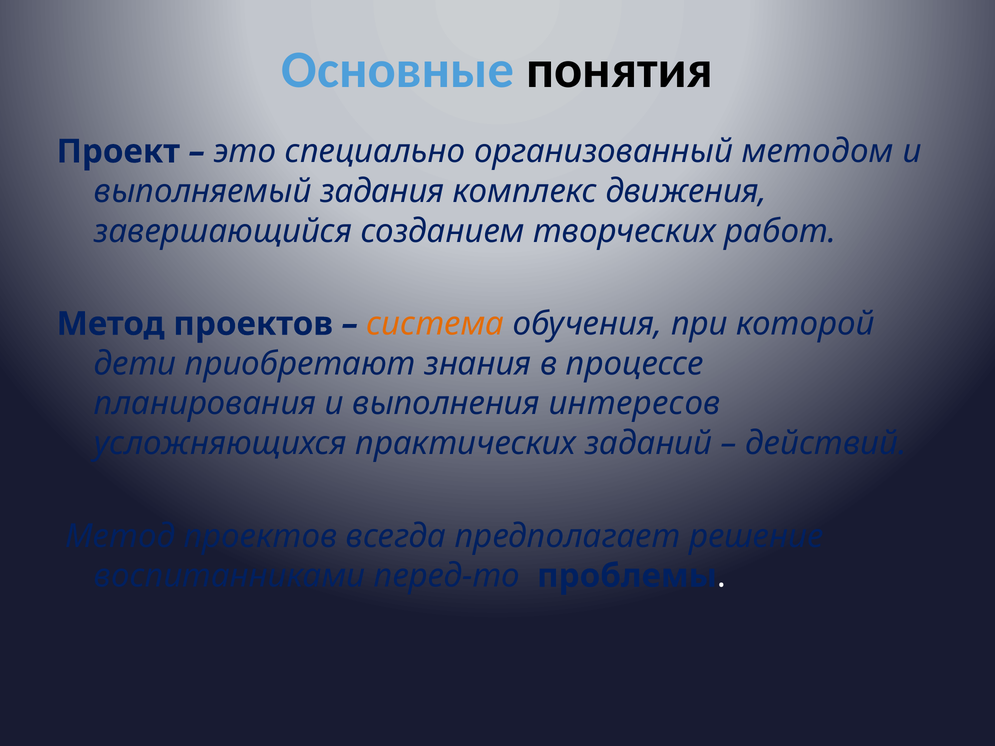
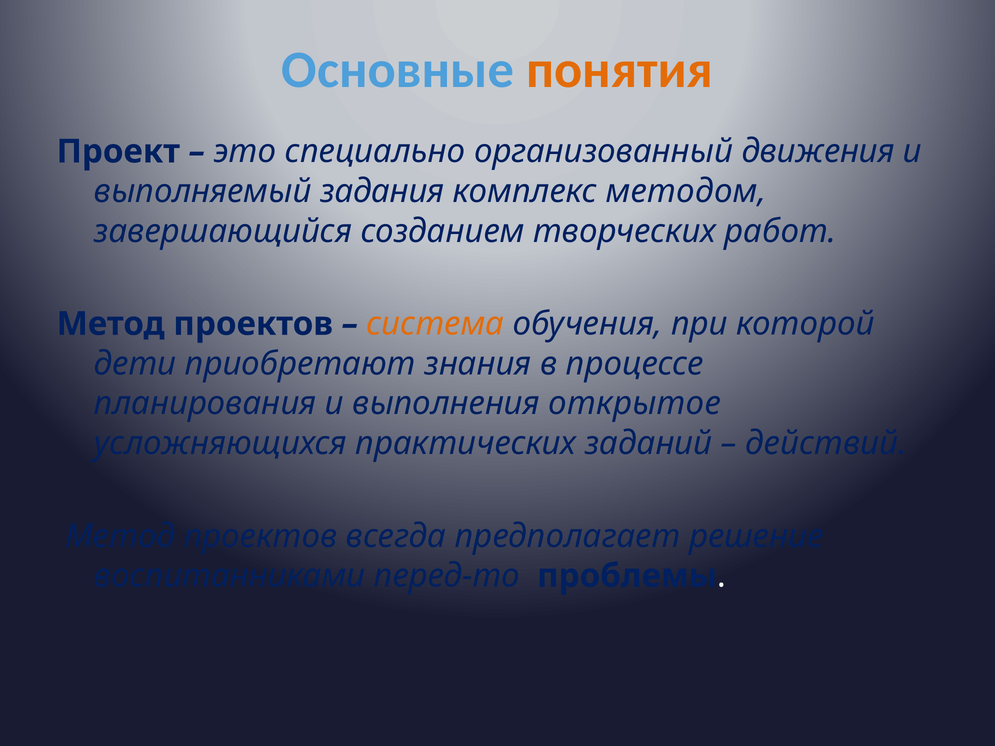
понятия colour: black -> orange (620, 70)
методом: методом -> движения (818, 152)
движения: движения -> методом (686, 191)
интересов: интересов -> открытое (635, 404)
